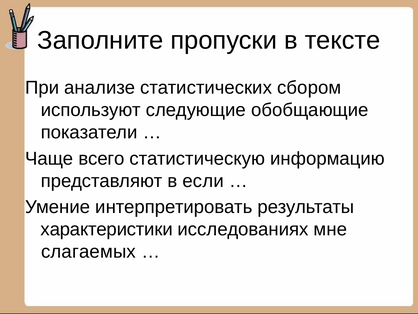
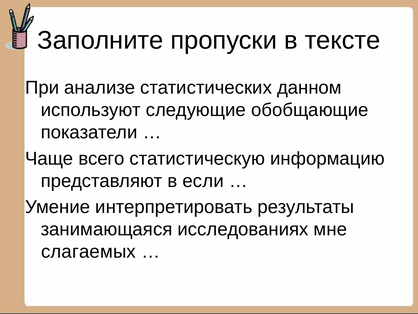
сбором: сбором -> данном (309, 88)
характеристики: характеристики -> занимающаяся (107, 229)
